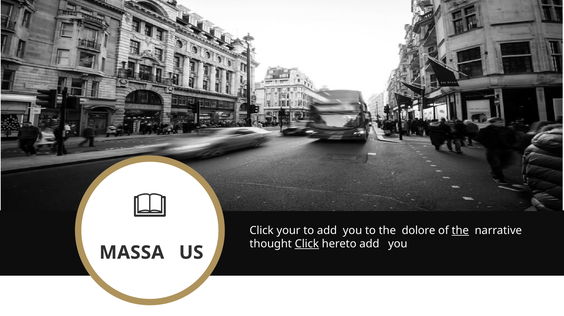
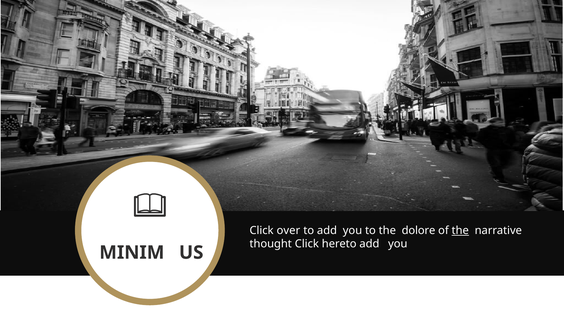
your: your -> over (288, 230)
Click underline: present -> none (307, 244)
MASSA: MASSA -> MINIM (132, 252)
